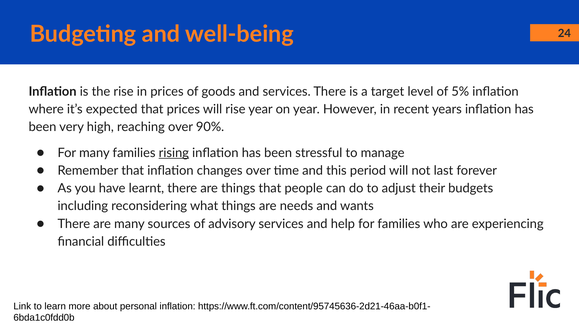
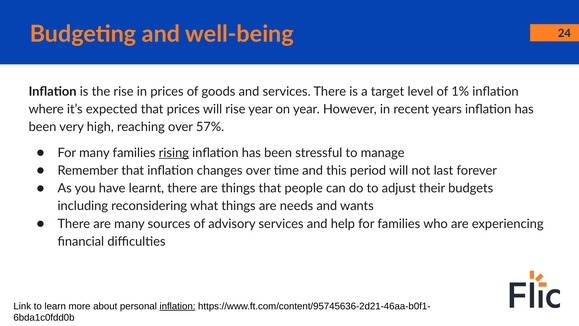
5%: 5% -> 1% (460, 91)
90%: 90% -> 57% (210, 127)
inflation underline: none -> present (178, 306)
